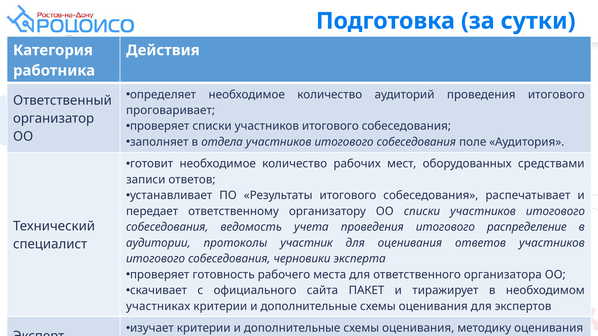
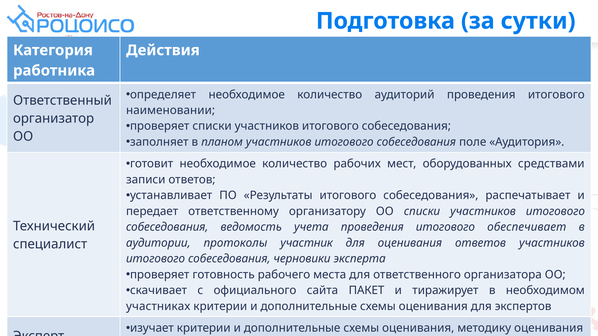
проговаривает: проговаривает -> наименовании (171, 110)
отдела: отдела -> планом (222, 142)
распределение: распределение -> обеспечивает (527, 227)
